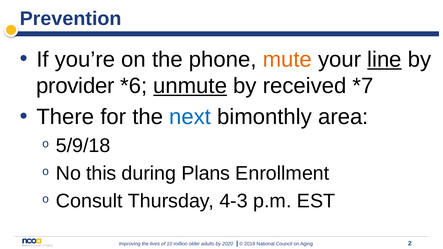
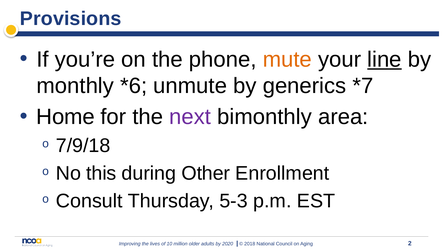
Prevention: Prevention -> Provisions (71, 19)
provider: provider -> monthly (75, 86)
unmute underline: present -> none (190, 86)
received: received -> generics (305, 86)
There: There -> Home (65, 117)
next colour: blue -> purple (190, 117)
5/9/18: 5/9/18 -> 7/9/18 (83, 146)
Plans: Plans -> Other (206, 174)
4-3: 4-3 -> 5-3 (234, 201)
